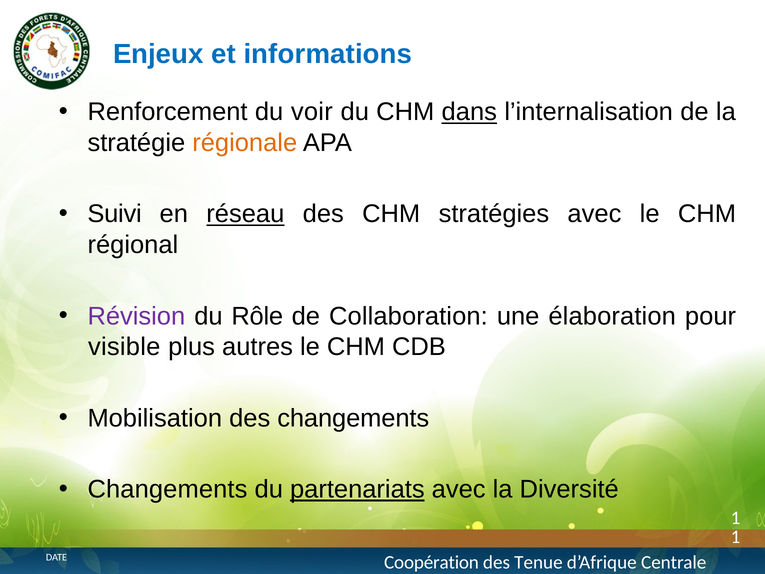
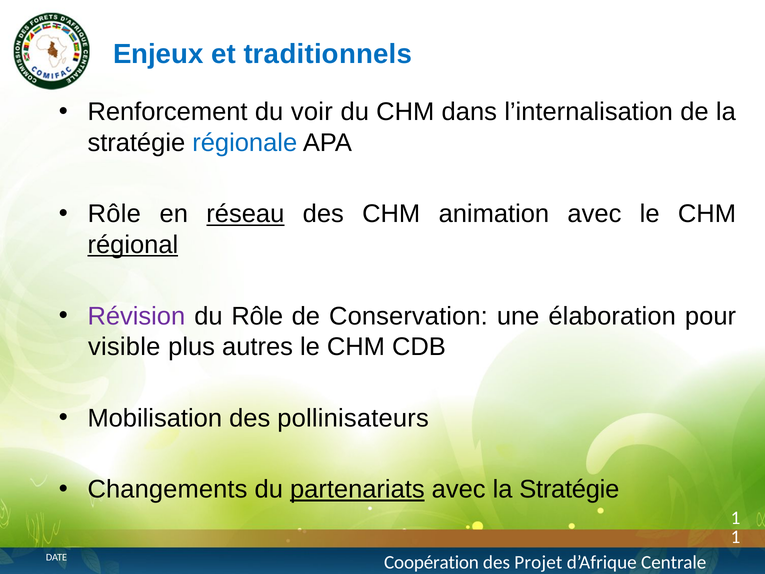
informations: informations -> traditionnels (328, 54)
dans underline: present -> none (469, 112)
régionale colour: orange -> blue (245, 143)
Suivi: Suivi -> Rôle (114, 214)
stratégies: stratégies -> animation (494, 214)
régional underline: none -> present (133, 245)
Collaboration: Collaboration -> Conservation (408, 316)
des changements: changements -> pollinisateurs (353, 418)
avec la Diversité: Diversité -> Stratégie (569, 489)
Tenue: Tenue -> Projet (538, 562)
